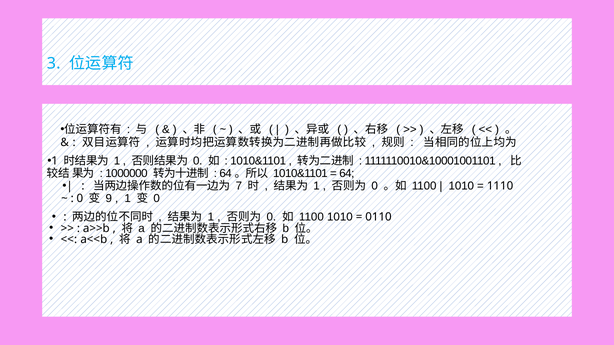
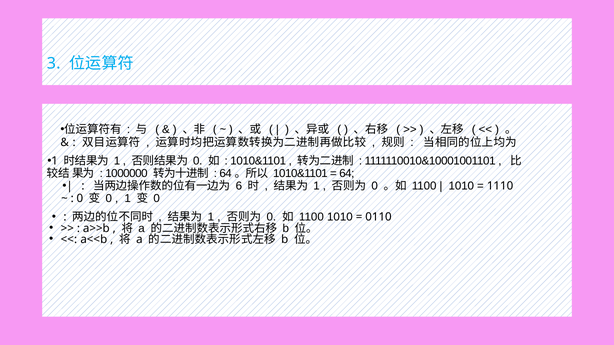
7: 7 -> 6 (239, 186)
9: 9 -> 0 (109, 199)
